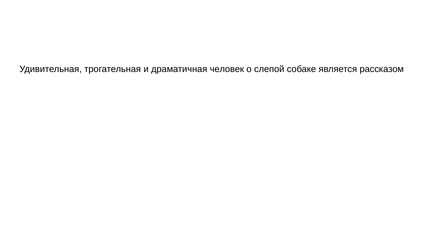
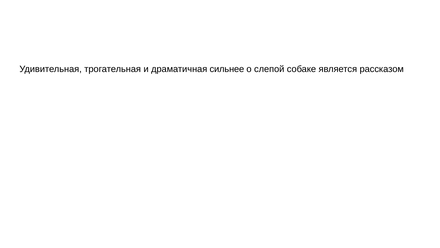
человек: человек -> сильнее (227, 69)
